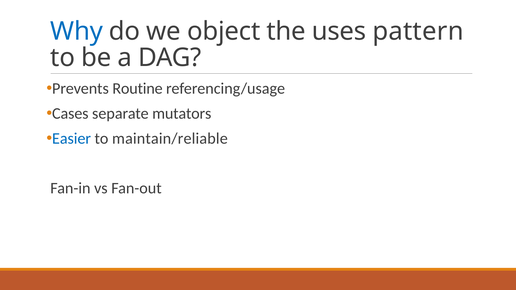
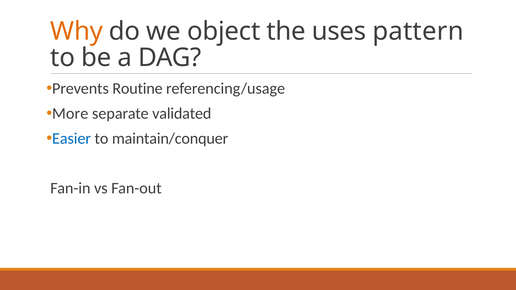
Why colour: blue -> orange (77, 31)
Cases: Cases -> More (70, 114)
mutators: mutators -> validated (182, 114)
maintain/reliable: maintain/reliable -> maintain/conquer (170, 139)
